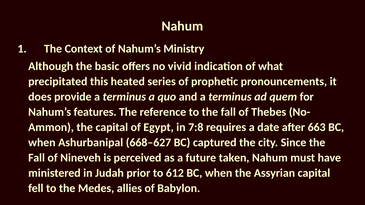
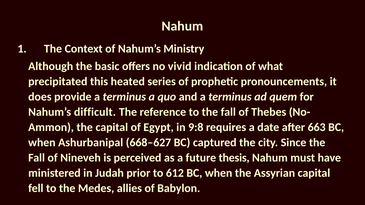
features: features -> difficult (95, 112)
7:8: 7:8 -> 9:8 (196, 127)
taken: taken -> thesis (234, 158)
